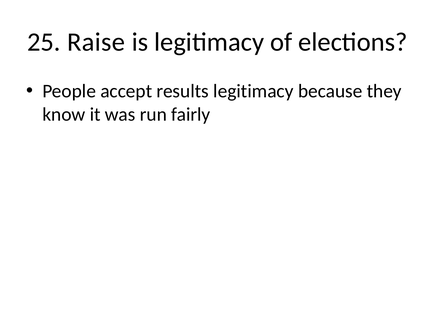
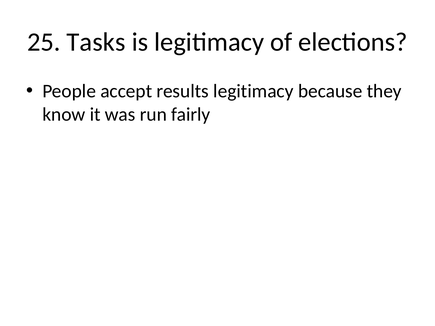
Raise: Raise -> Tasks (96, 42)
